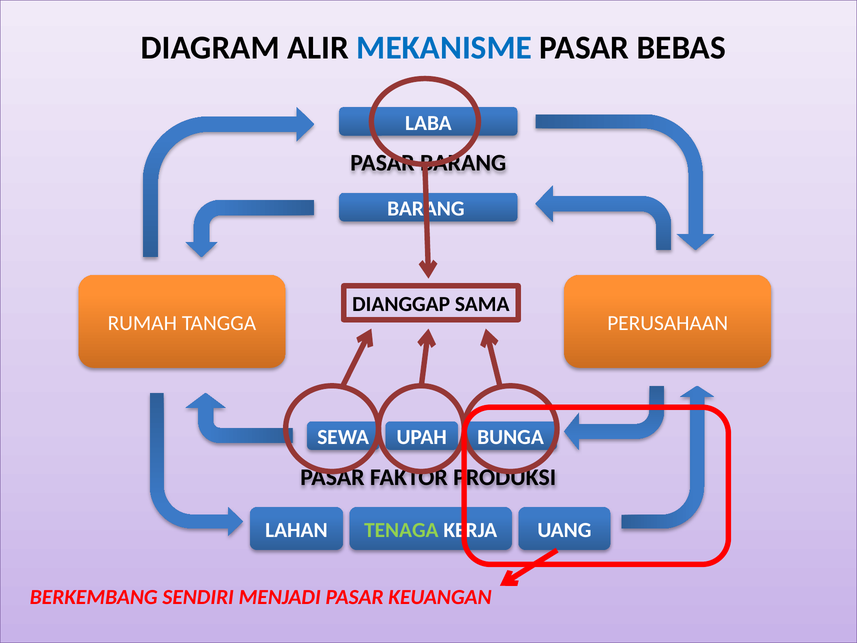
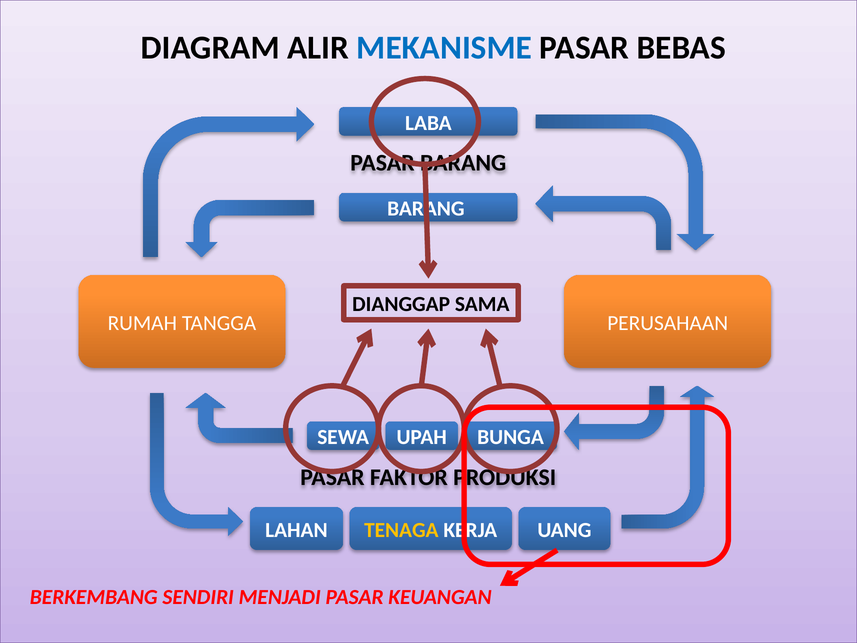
TENAGA colour: light green -> yellow (401, 530)
